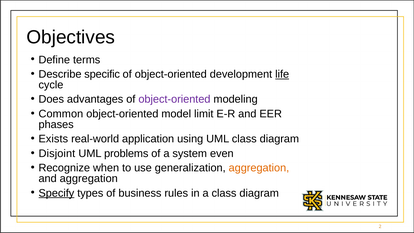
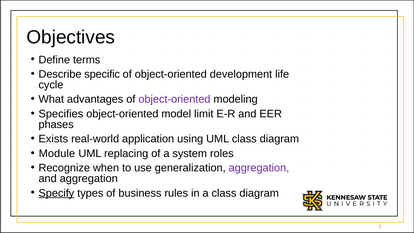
life underline: present -> none (282, 74)
Does: Does -> What (51, 99)
Common: Common -> Specifies (61, 114)
Disjoint: Disjoint -> Module (57, 153)
problems: problems -> replacing (126, 153)
even: even -> roles (222, 153)
aggregation colour: orange -> purple (259, 168)
